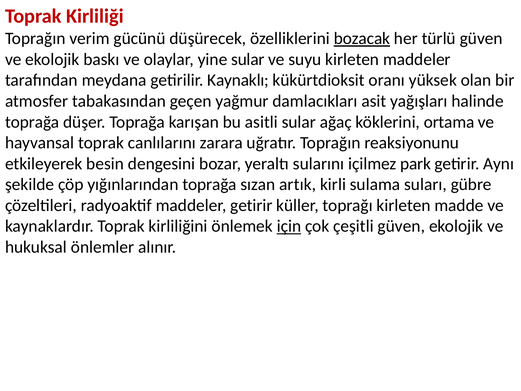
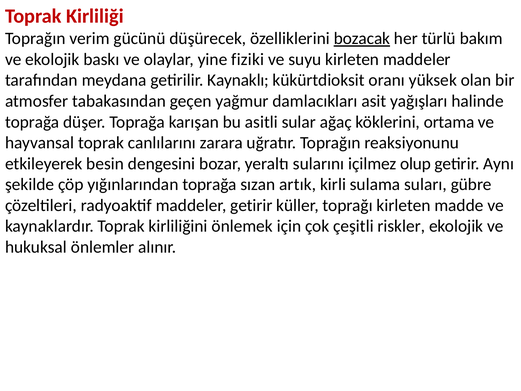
türlü güven: güven -> bakım (481, 39)
yine sular: sular -> fiziki (248, 59)
park: park -> olup (416, 164)
için underline: present -> none (289, 226)
çeşitli güven: güven -> riskler (401, 226)
